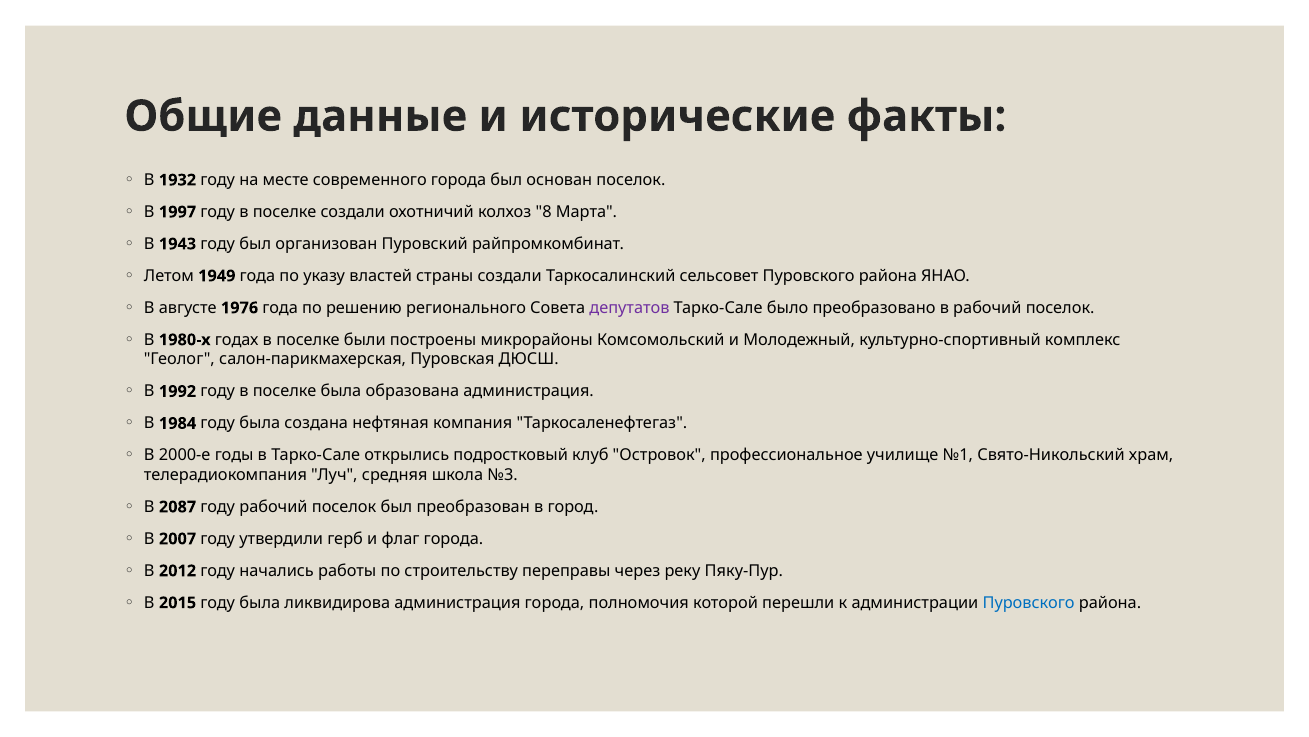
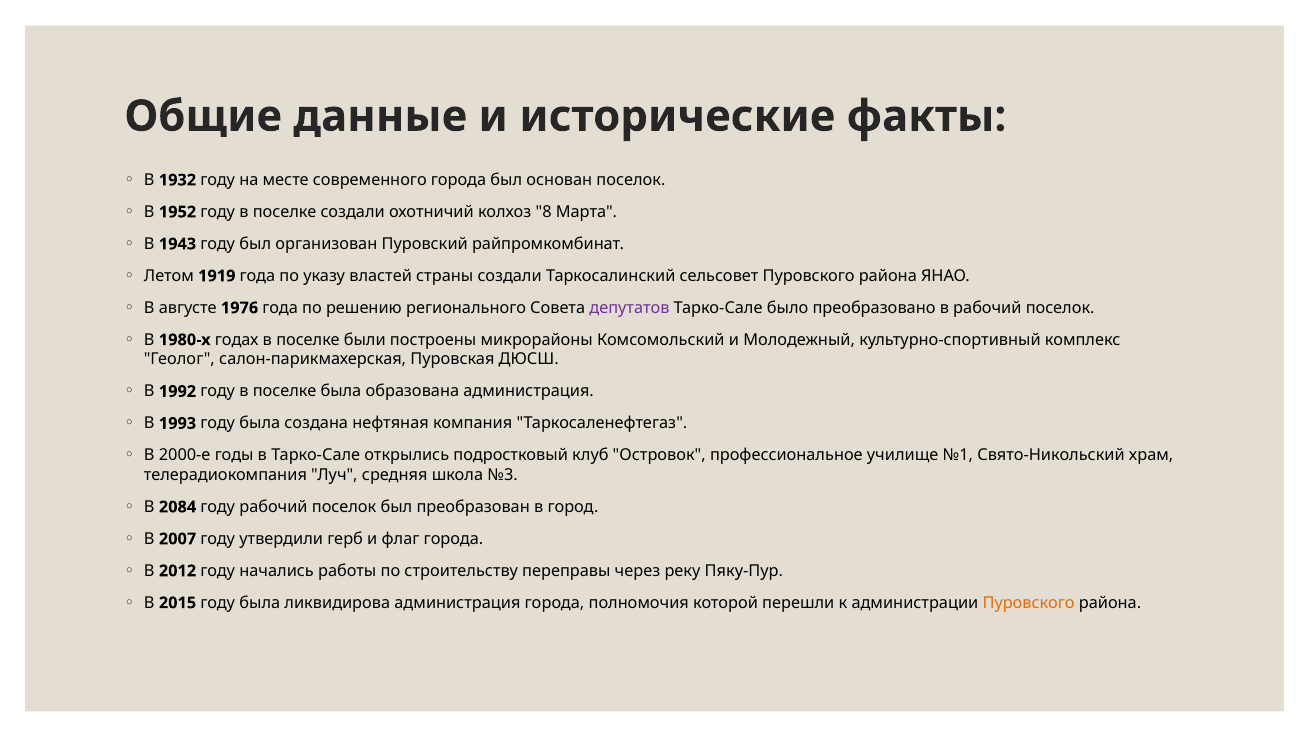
1997: 1997 -> 1952 (178, 212)
1949: 1949 -> 1919 (217, 276)
1984: 1984 -> 1993 (178, 423)
2087: 2087 -> 2084 (178, 507)
Пуровского colour: blue -> orange (1029, 602)
